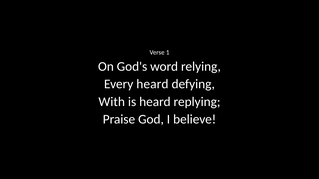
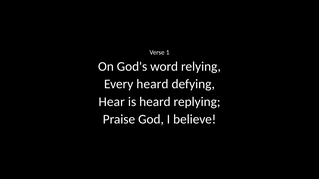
With: With -> Hear (112, 102)
